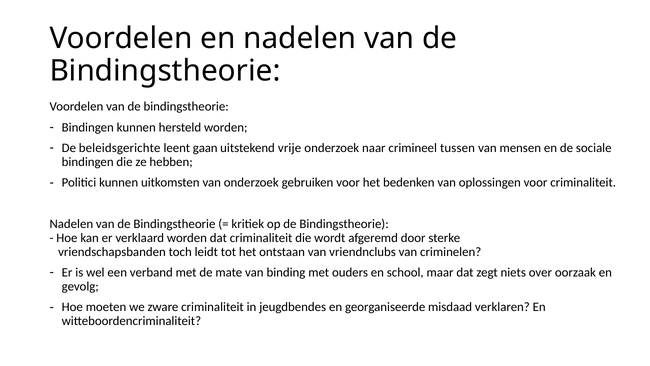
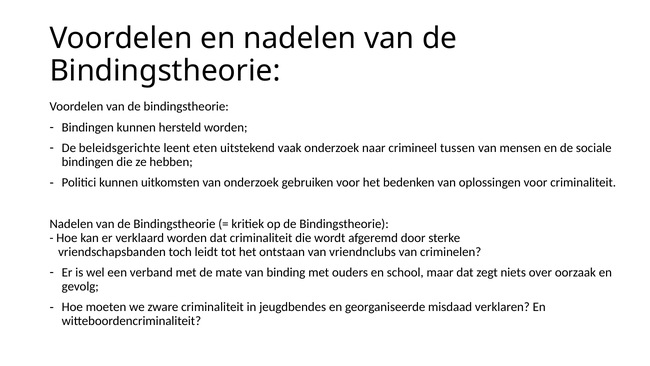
gaan: gaan -> eten (205, 148)
vrije: vrije -> vaak (290, 148)
